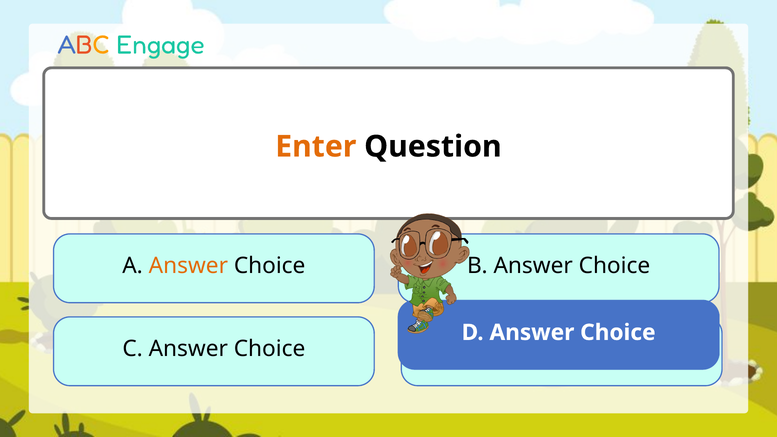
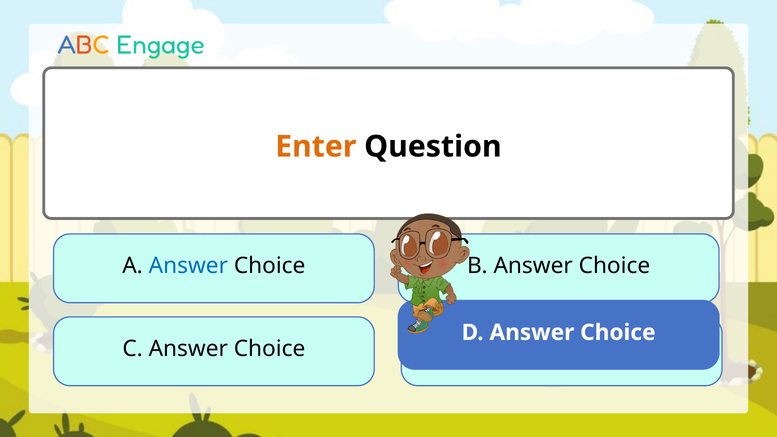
Answer colour: orange -> blue (188, 266)
